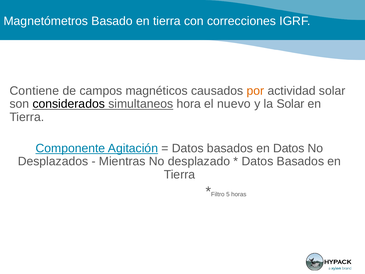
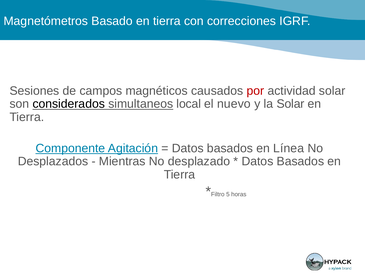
Contiene: Contiene -> Sesiones (34, 91)
por colour: orange -> red (255, 91)
hora: hora -> local (189, 104)
en Datos: Datos -> Línea (289, 148)
